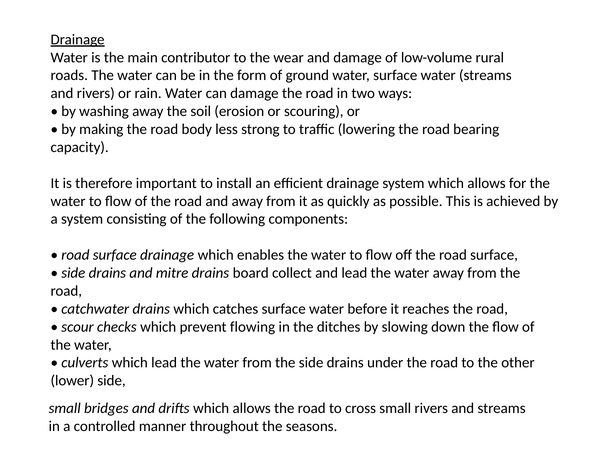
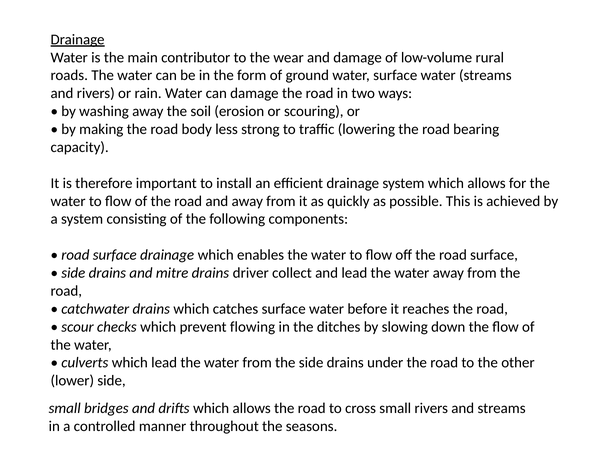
board: board -> driver (251, 273)
